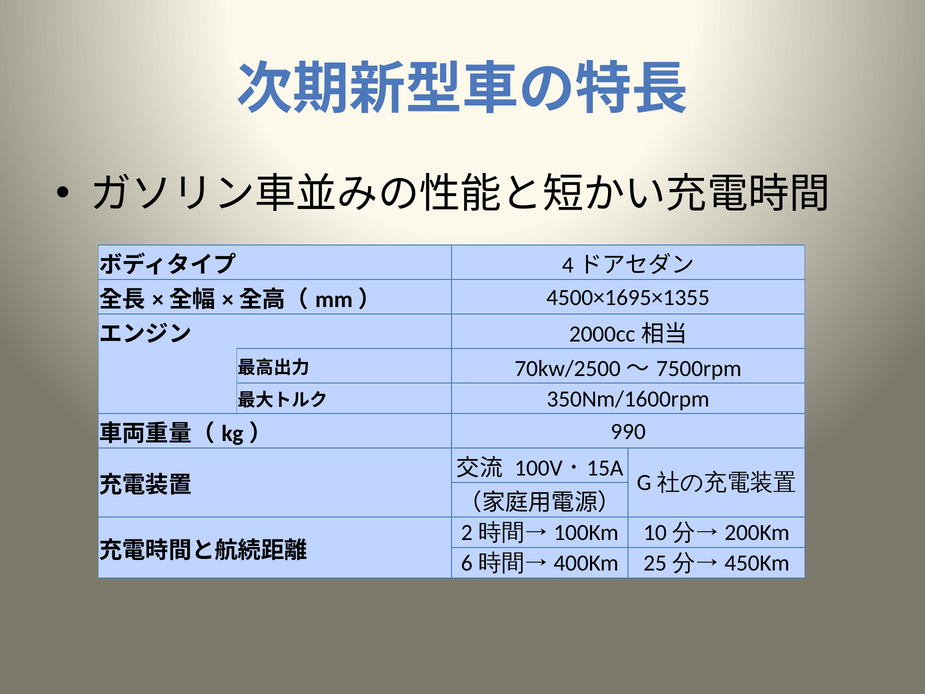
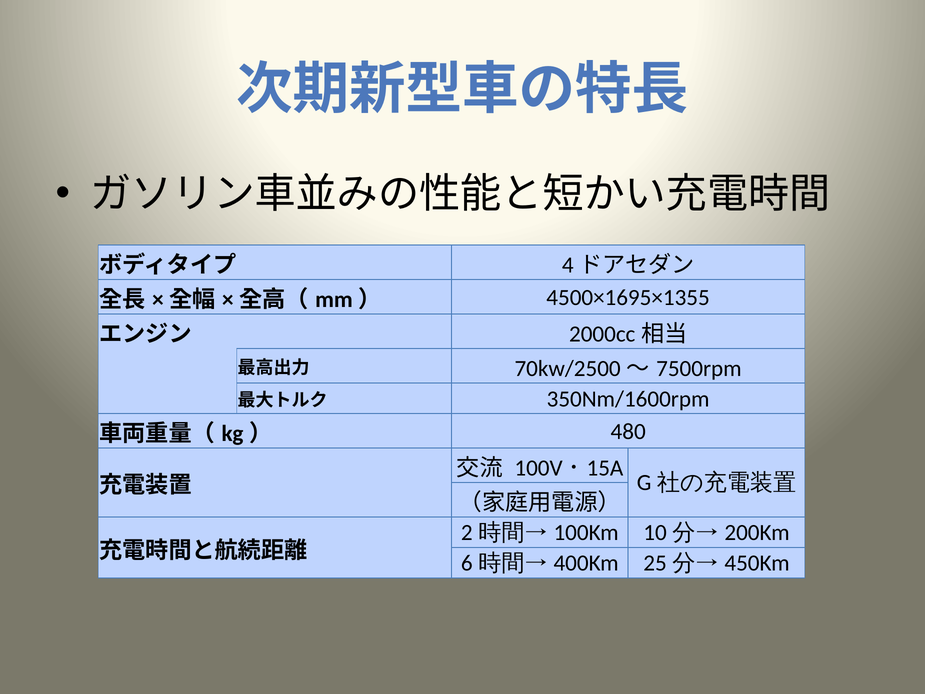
990: 990 -> 480 (628, 431)
